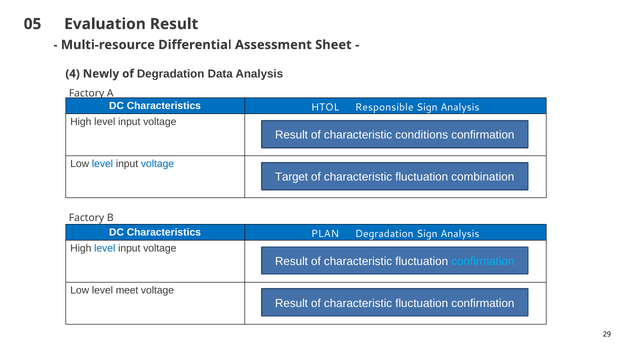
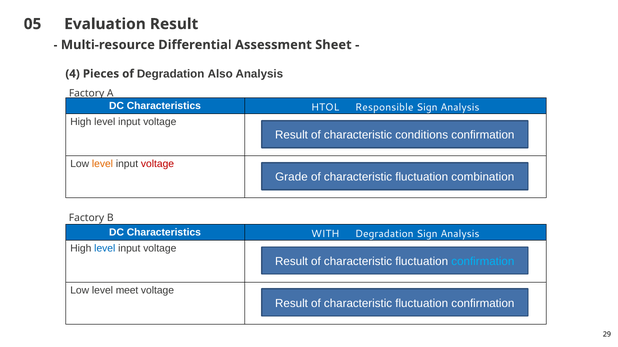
Newly: Newly -> Pieces (101, 74)
Data: Data -> Also (220, 74)
level colour: blue -> orange (102, 164)
voltage colour: blue -> red (158, 164)
Target: Target -> Grade (291, 177)
PLAN: PLAN -> WITH (325, 234)
